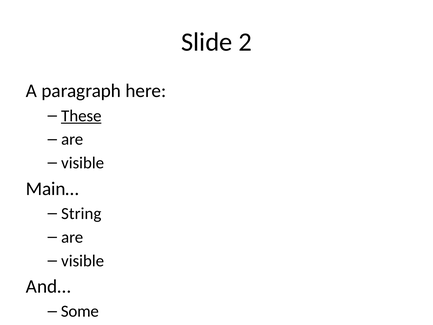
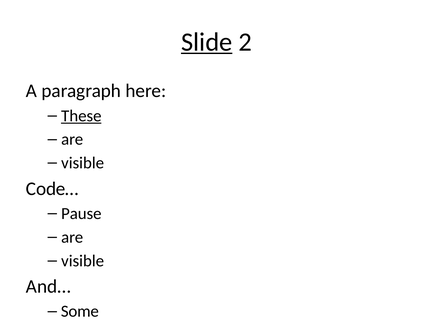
Slide underline: none -> present (207, 42)
Main…: Main… -> Code… (52, 189)
String: String -> Pause (81, 213)
